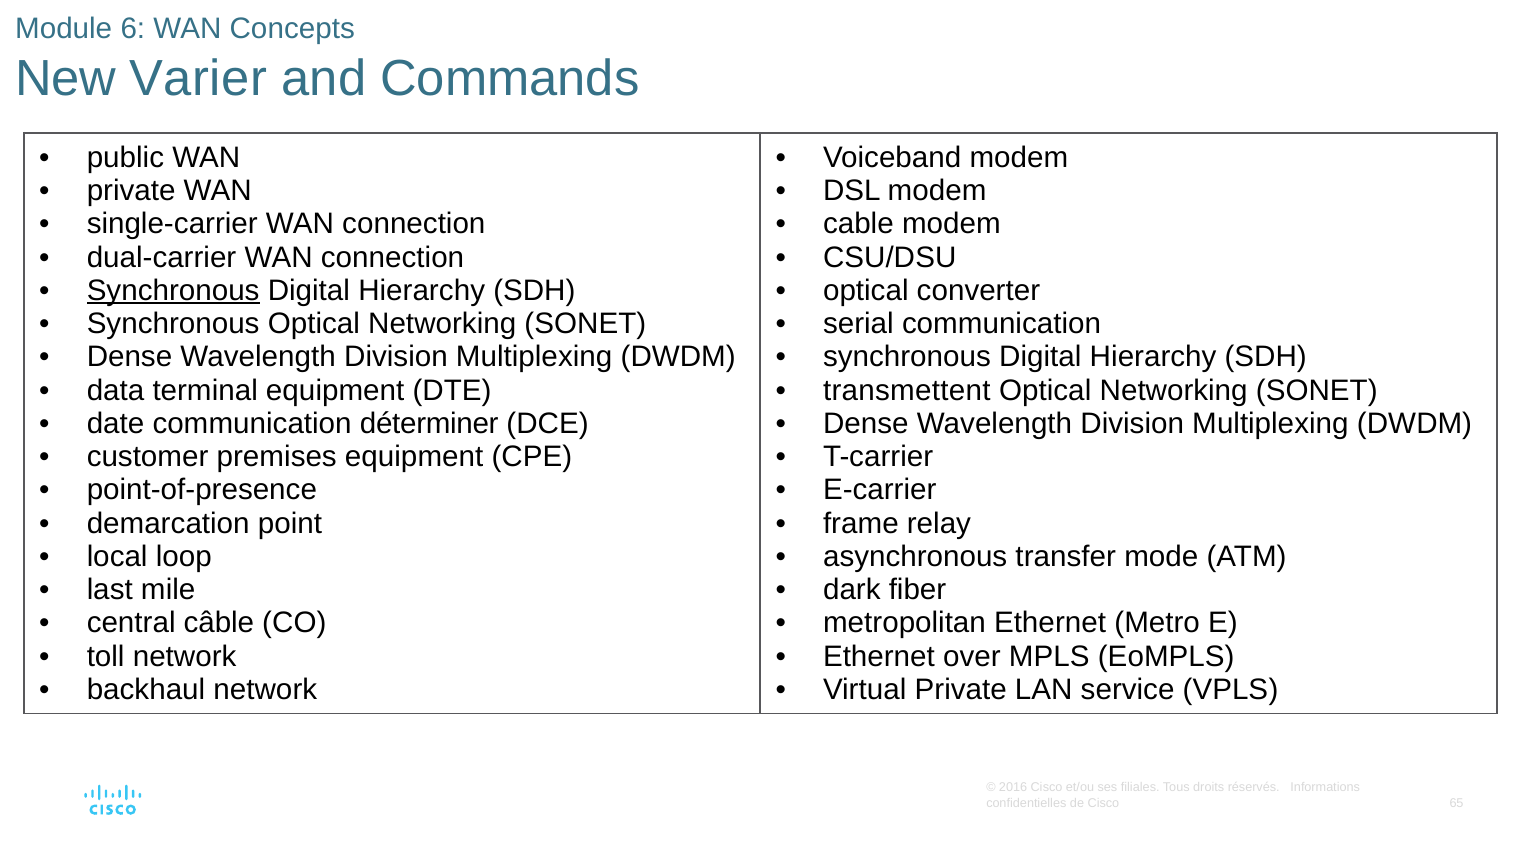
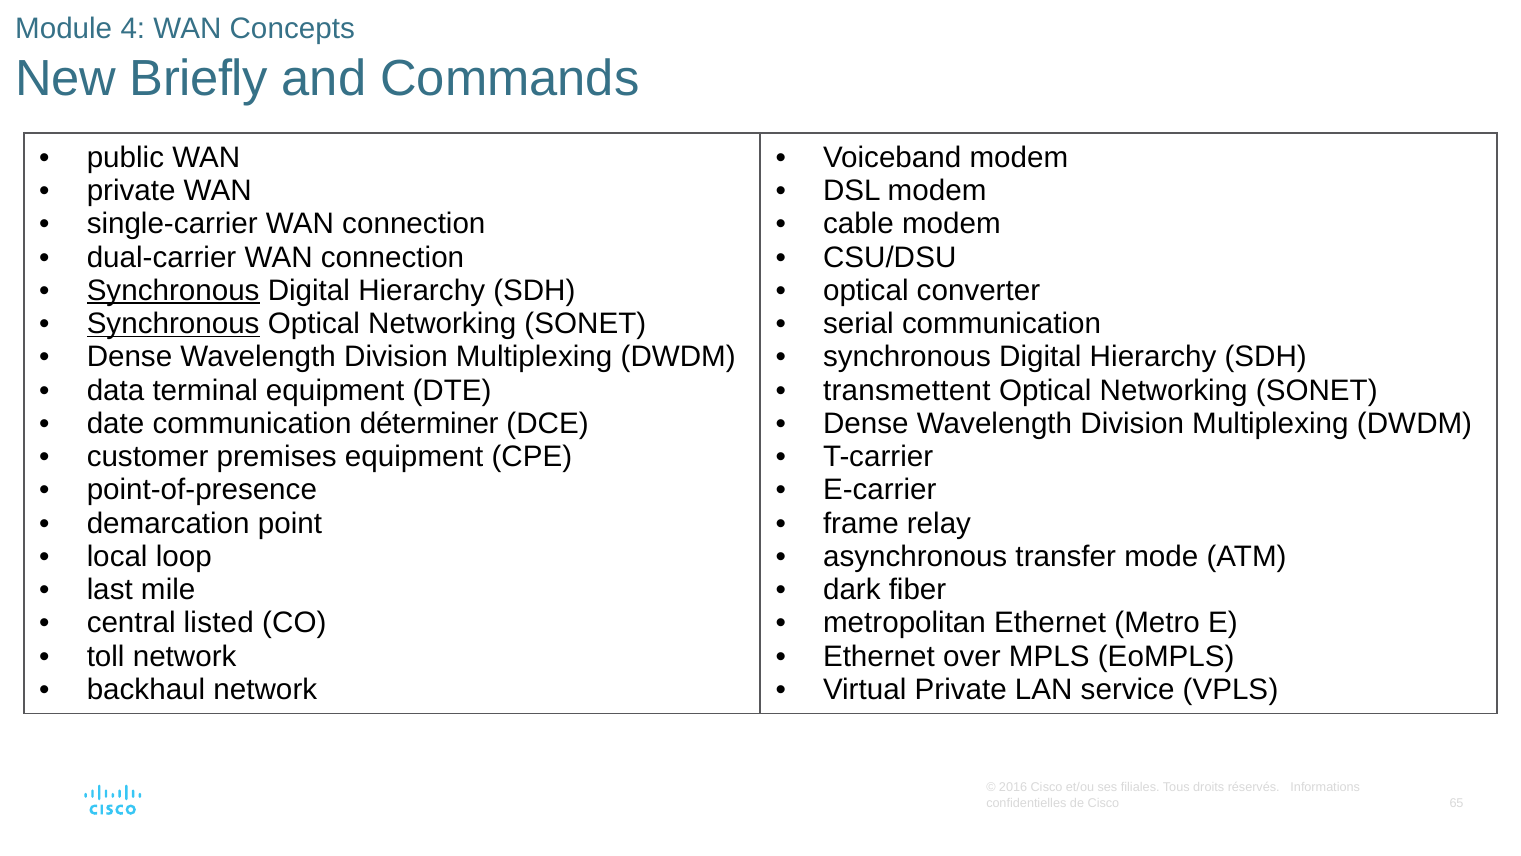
6: 6 -> 4 (133, 29)
Varier: Varier -> Briefly (199, 79)
Synchronous underline: none -> present (173, 324)
câble: câble -> listed (219, 623)
